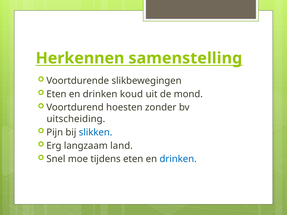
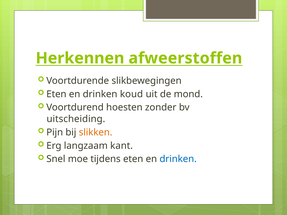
samenstelling: samenstelling -> afweerstoffen (185, 58)
slikken colour: blue -> orange (96, 132)
land: land -> kant (122, 146)
